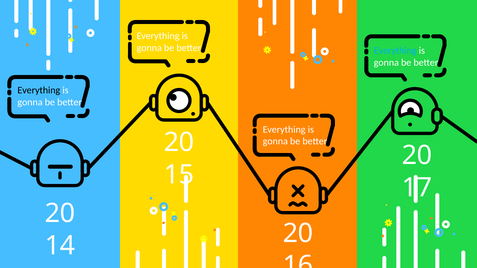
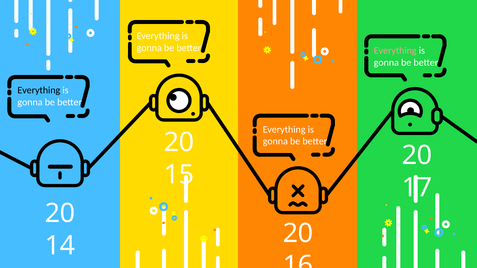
Everything colour: light blue -> pink (395, 51)
